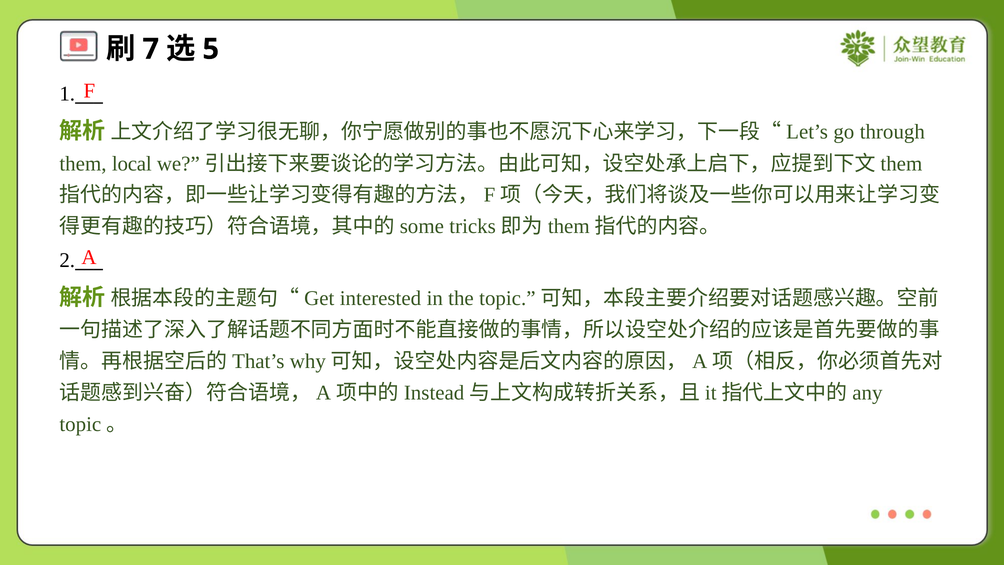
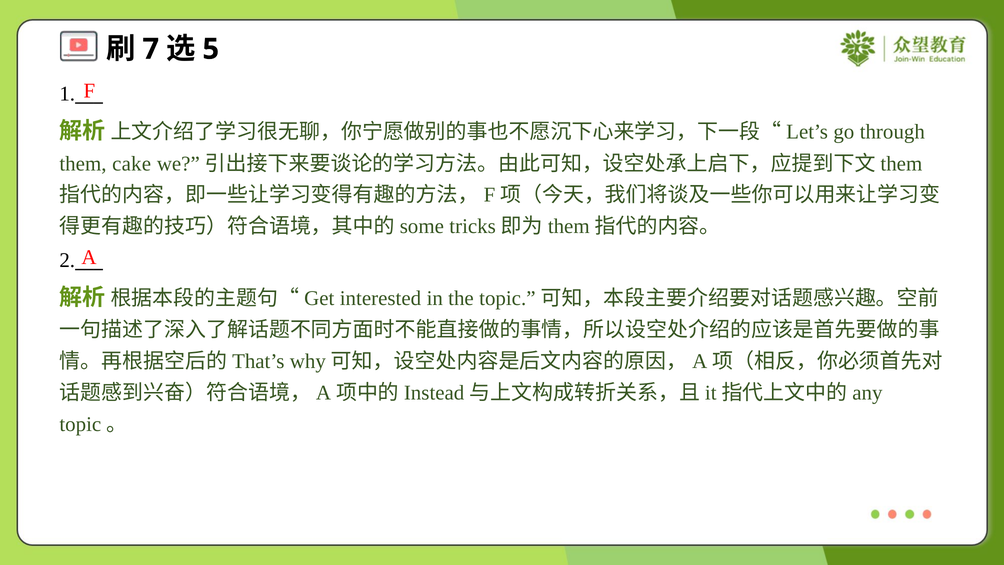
local: local -> cake (132, 164)
